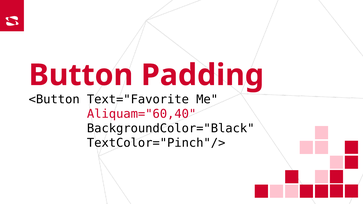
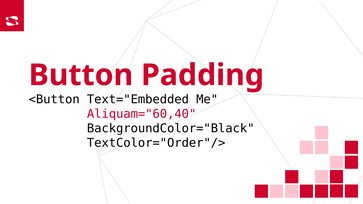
Text="Favorite: Text="Favorite -> Text="Embedded (138, 99)
TextColor="Pinch"/>: TextColor="Pinch"/> -> TextColor="Order"/> (156, 143)
